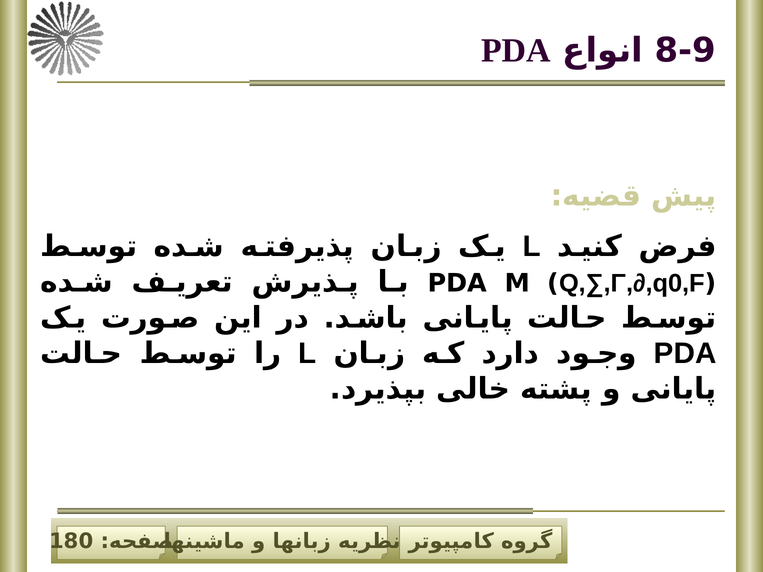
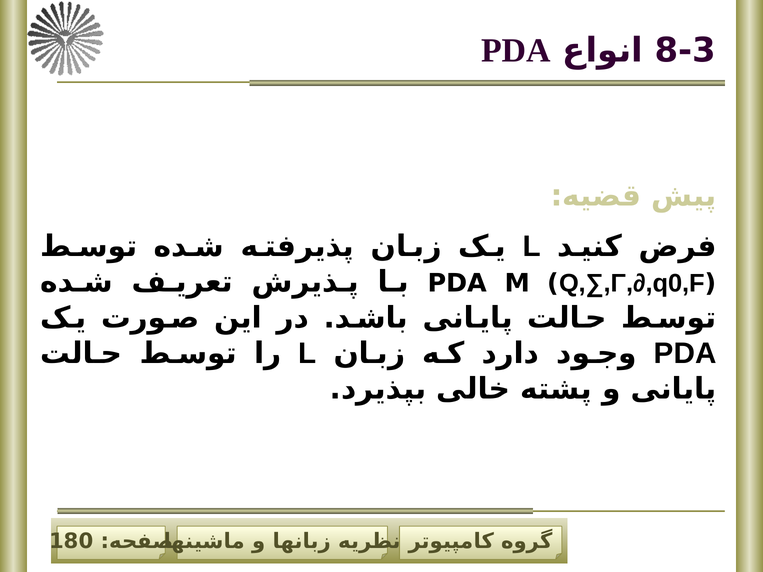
8-9: 8-9 -> 8-3 (685, 50)
